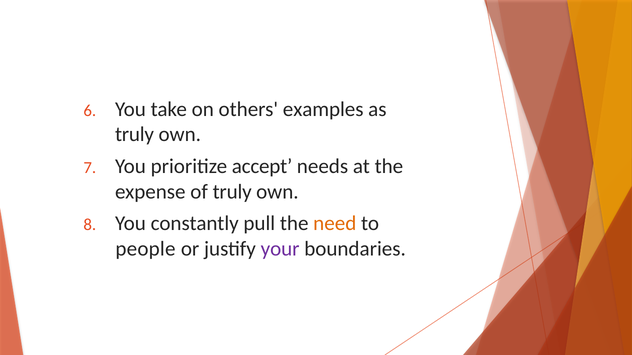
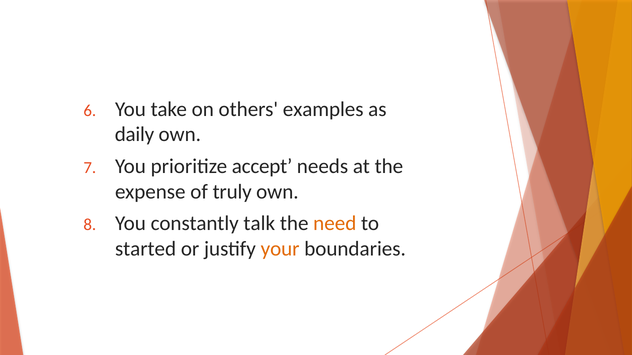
truly: truly -> daily (135, 135)
pull: pull -> talk (259, 224)
people: people -> started (146, 249)
your colour: purple -> orange (280, 249)
